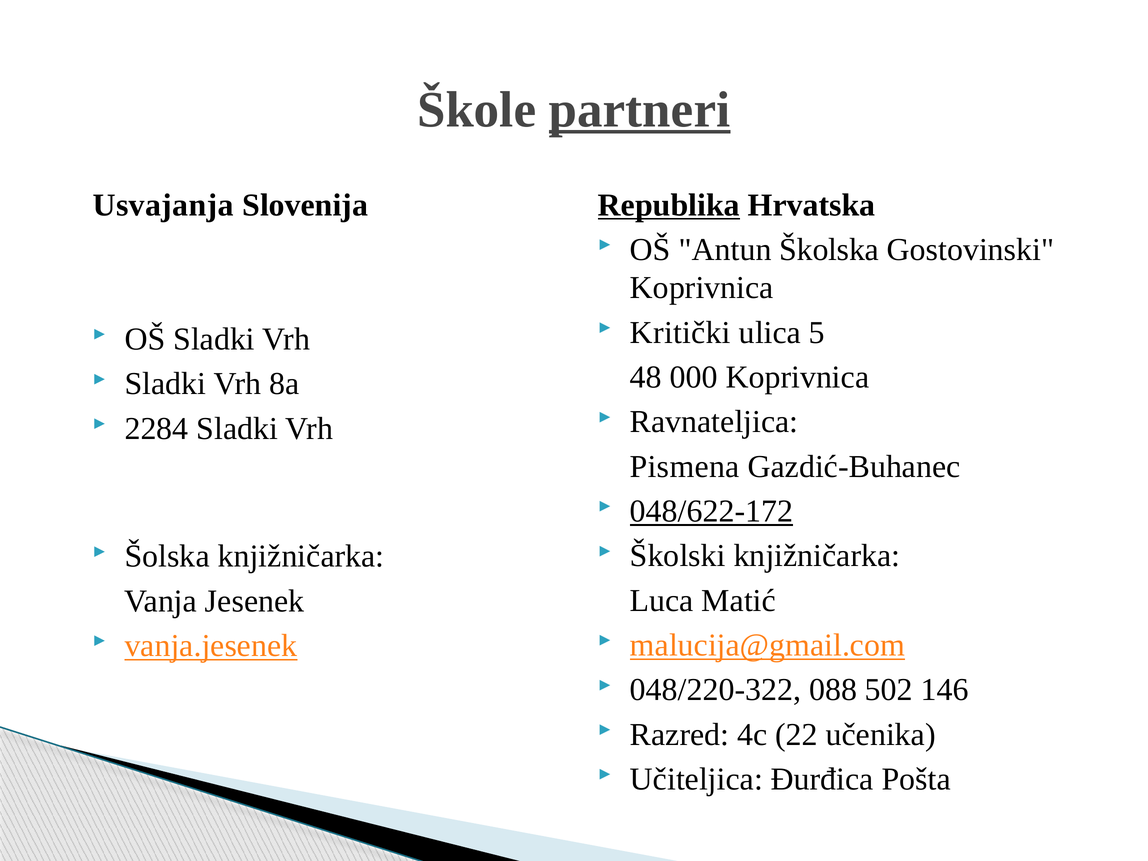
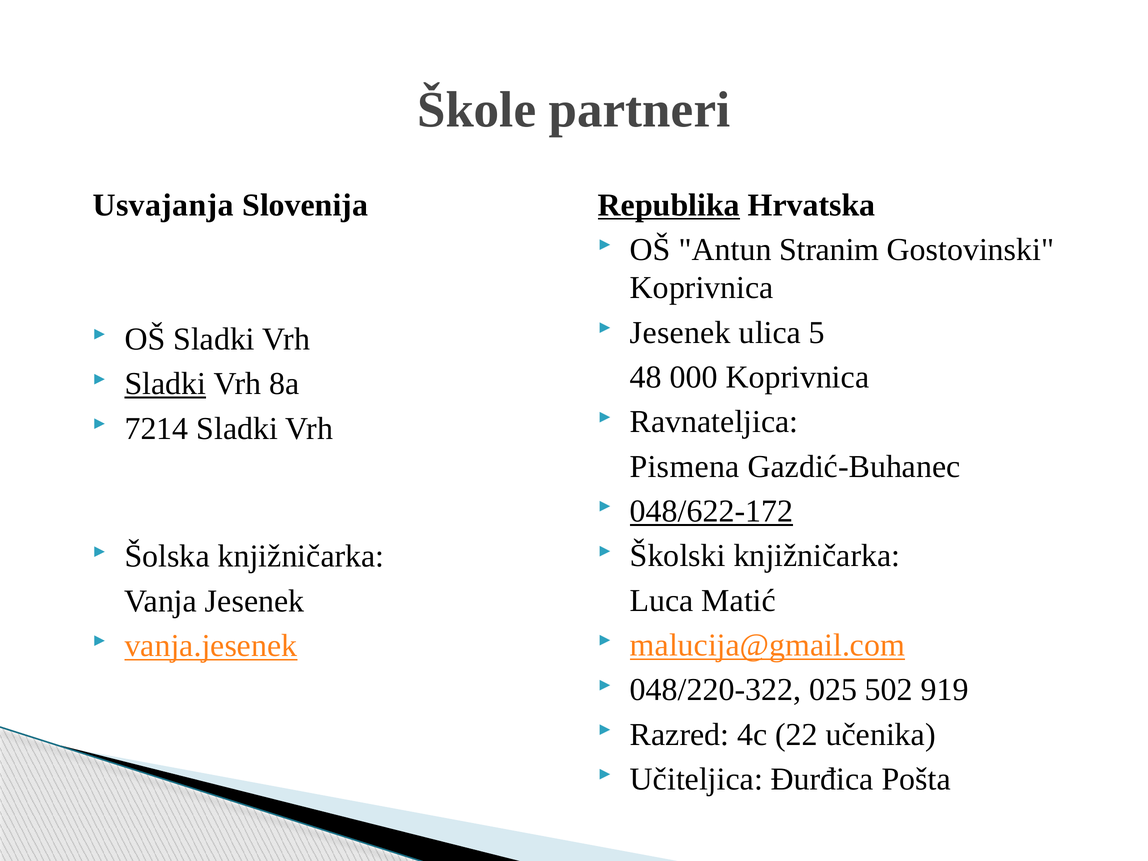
partneri underline: present -> none (640, 110)
Školska: Školska -> Stranim (829, 250)
Kritički: Kritički -> Jesenek (680, 333)
Sladki underline: none -> present (165, 384)
2284: 2284 -> 7214 (156, 429)
088: 088 -> 025 (833, 690)
146: 146 -> 919 (945, 690)
